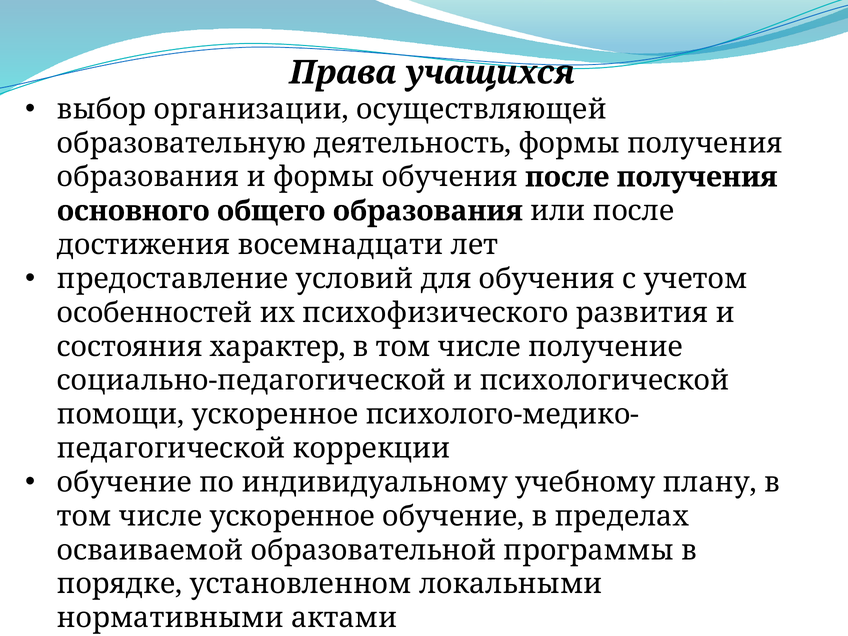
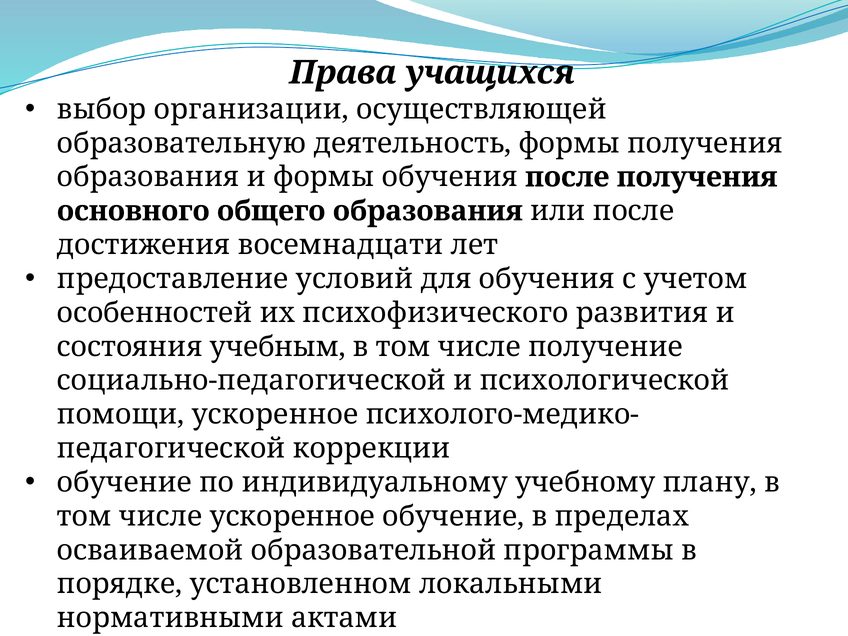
характер: характер -> учебным (278, 347)
